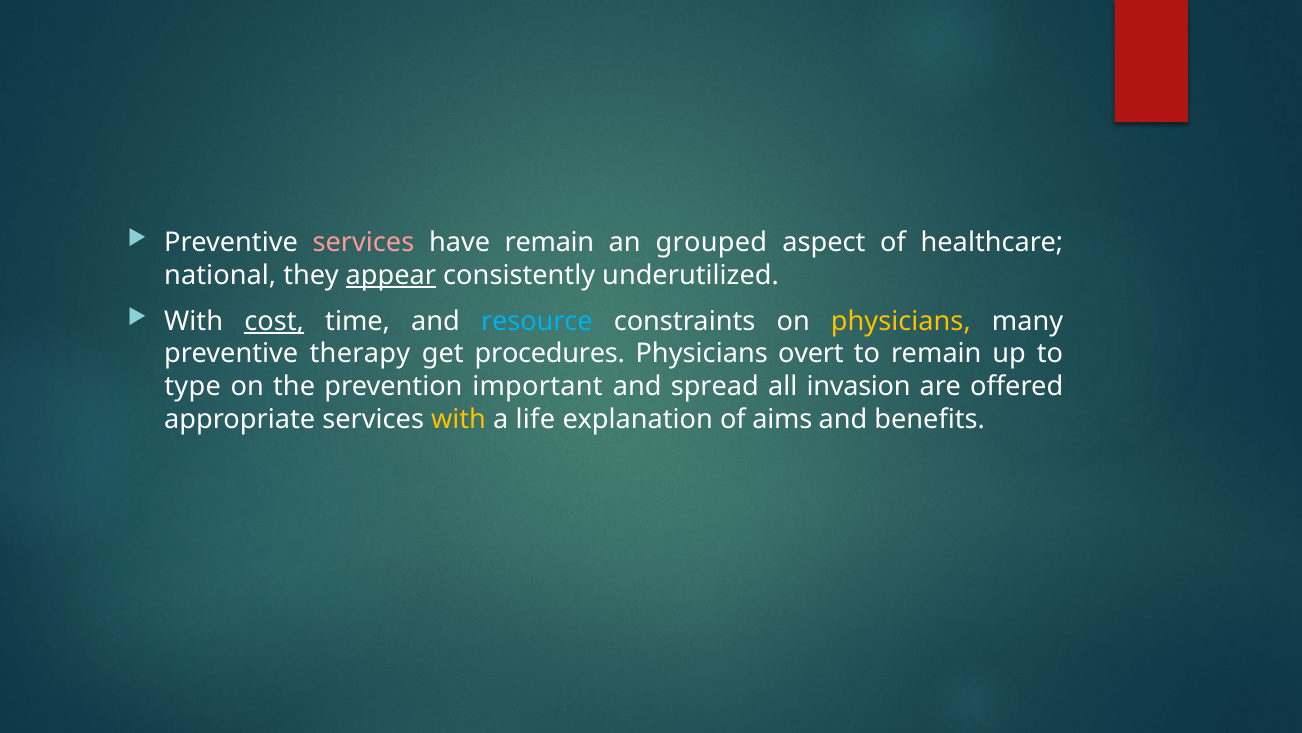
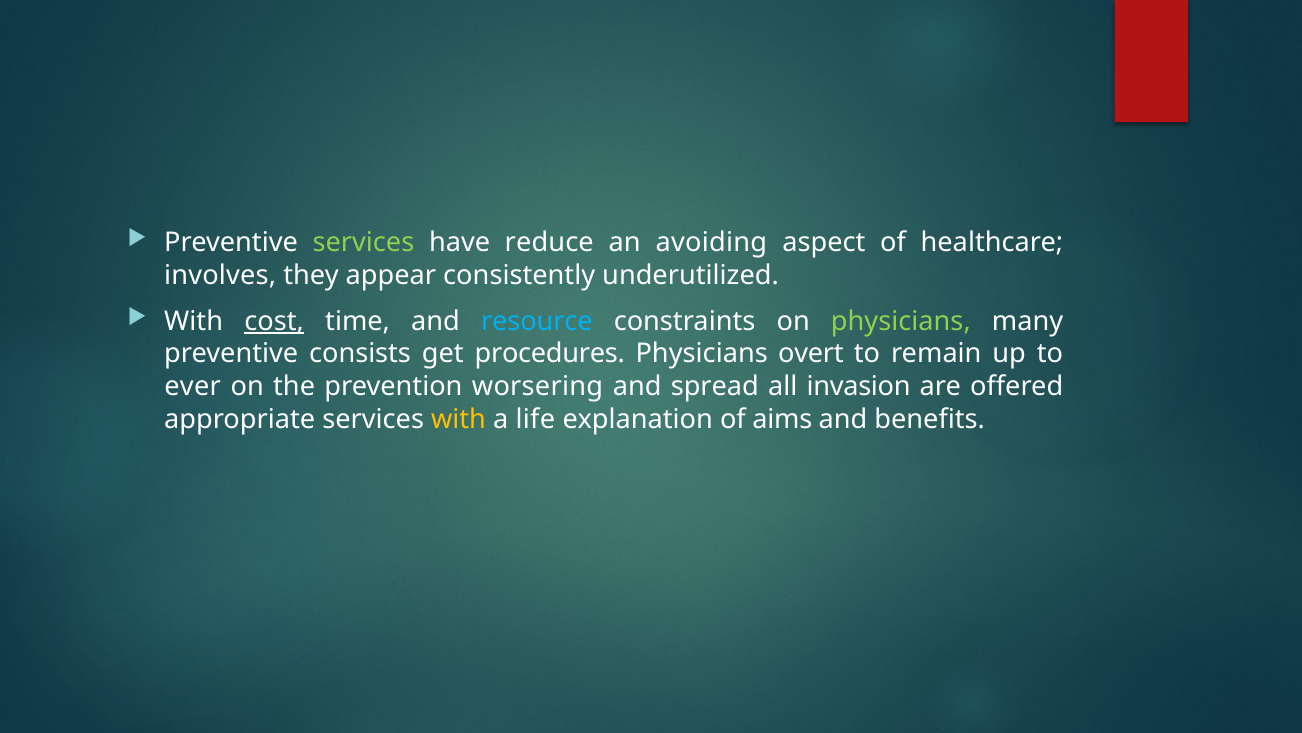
services colour: pink -> light green (363, 242)
have remain: remain -> reduce (549, 242)
grouped: grouped -> avoiding (711, 242)
national: national -> involves (220, 275)
appear underline: present -> none (391, 275)
physicians colour: yellow -> light green (901, 321)
therapy: therapy -> consists (360, 354)
type: type -> ever (193, 386)
important: important -> worsering (538, 386)
